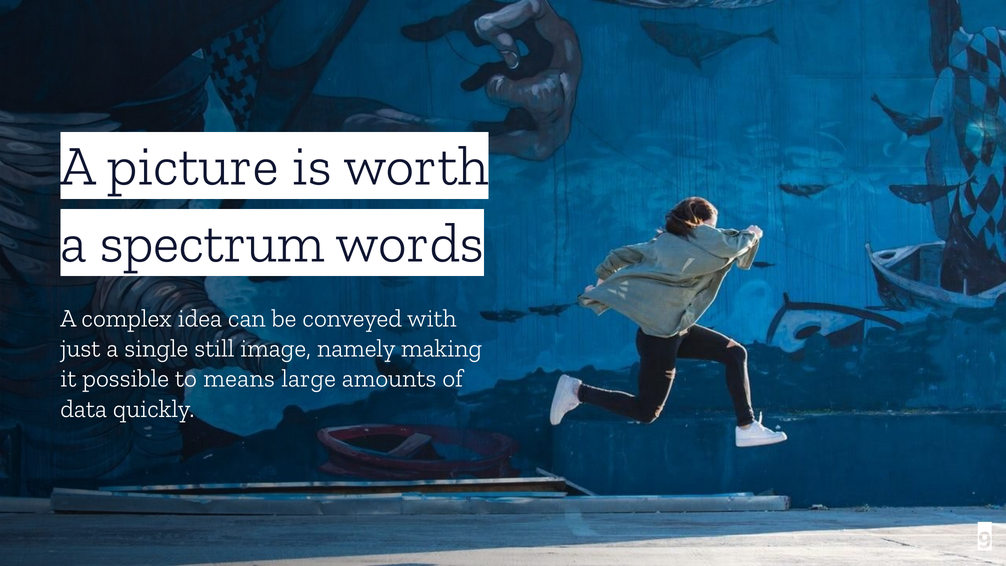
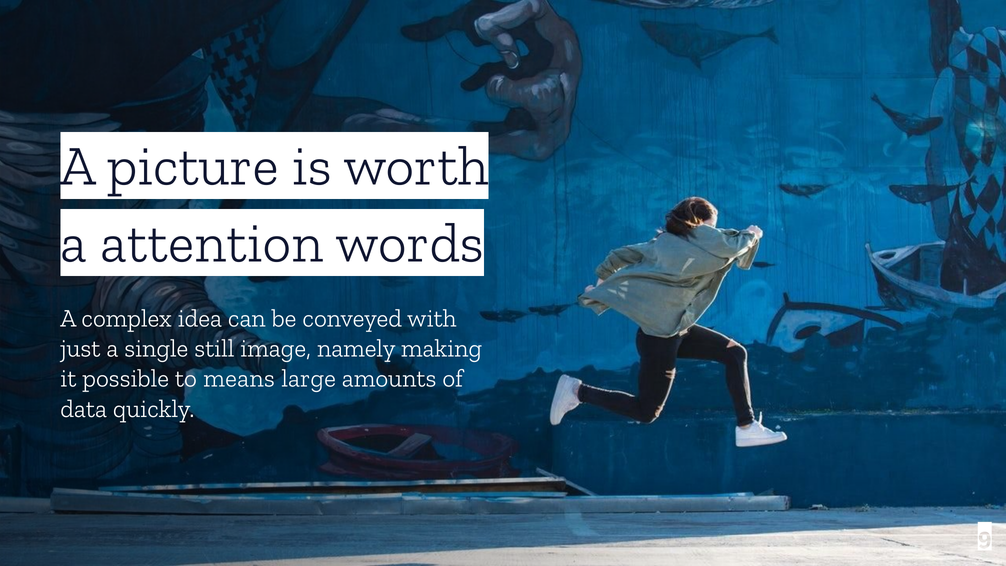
spectrum: spectrum -> attention (212, 243)
